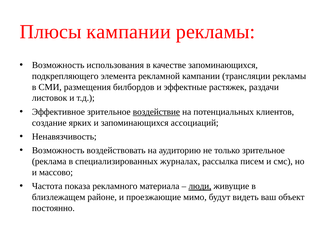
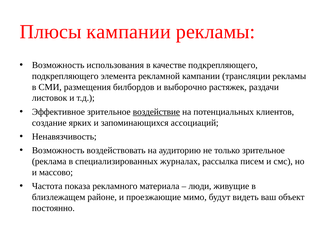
качестве запоминающихся: запоминающихся -> подкрепляющего (223, 65)
эффектные: эффектные -> выборочно (185, 87)
люди underline: present -> none (200, 186)
